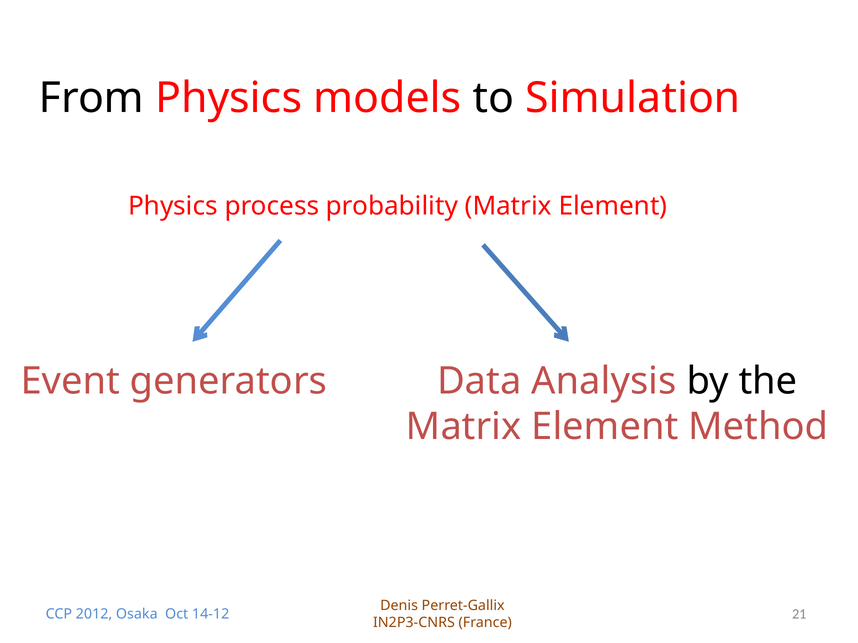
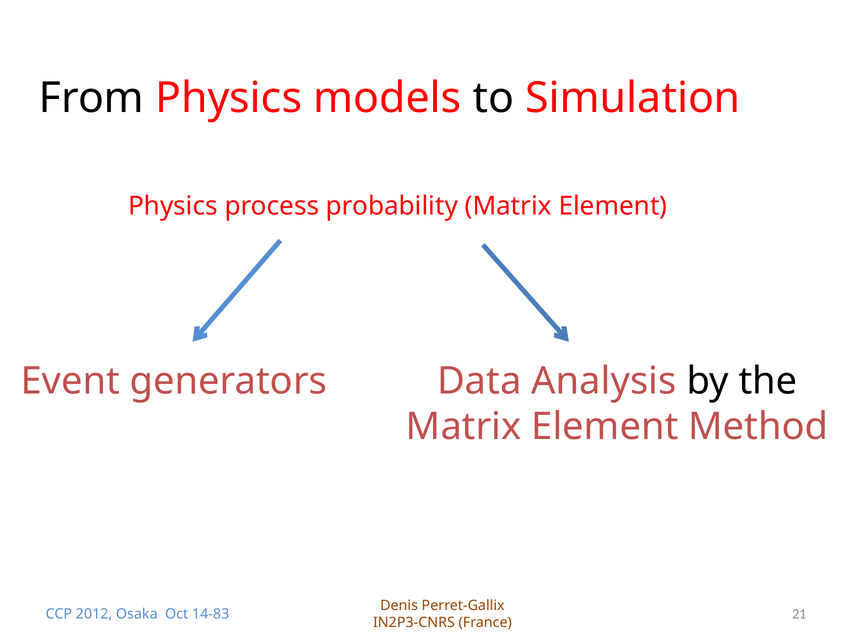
14-12: 14-12 -> 14-83 (211, 615)
